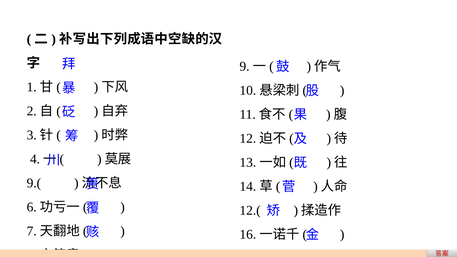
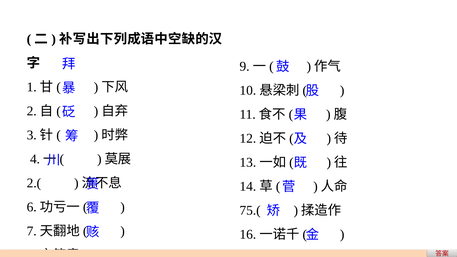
9.(: 9.( -> 2.( (34, 183)
12.(: 12.( -> 75.( (250, 211)
